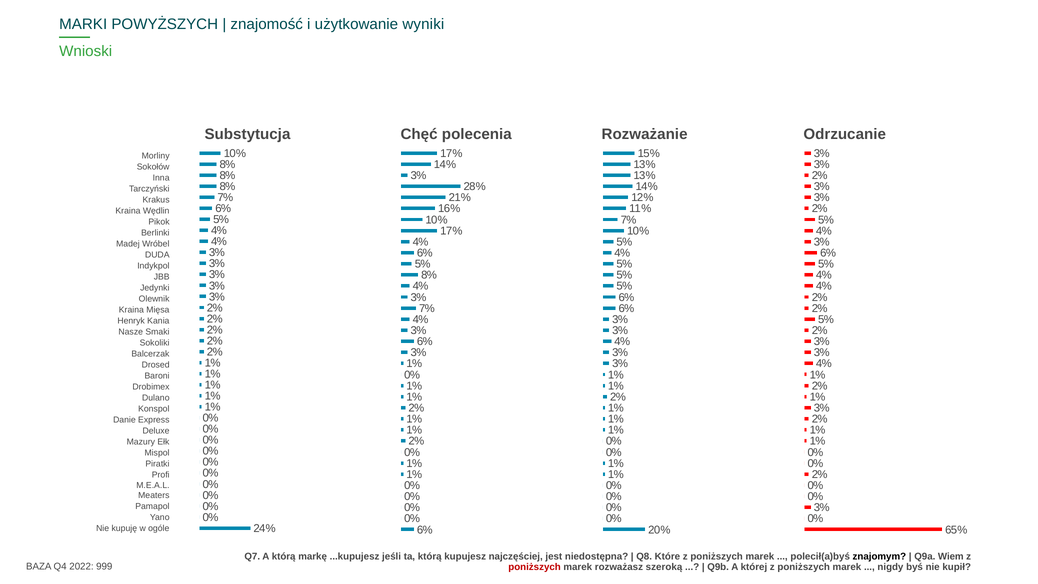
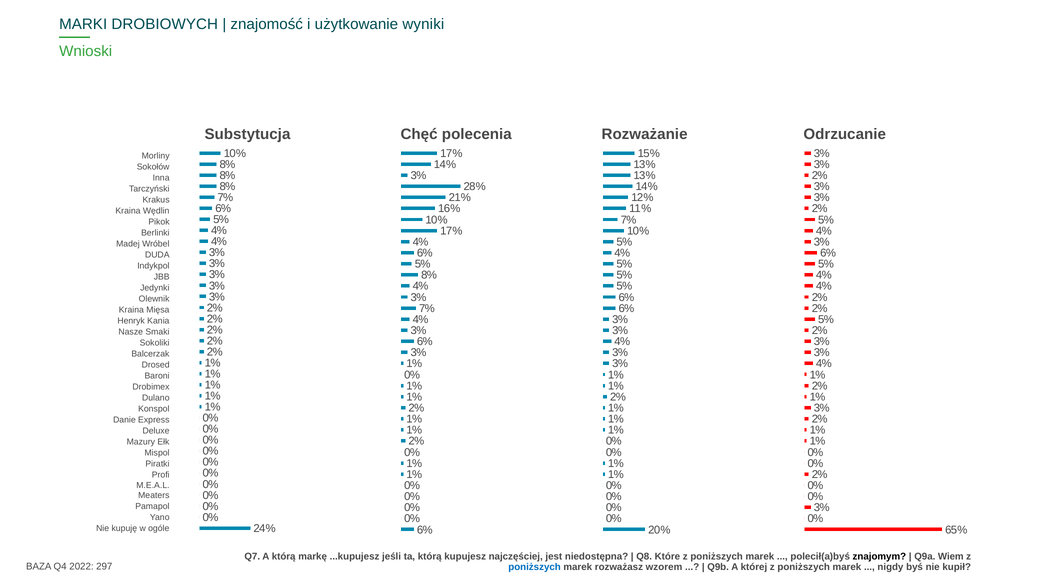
POWYŻSZYCH: POWYŻSZYCH -> DROBIOWYCH (165, 24)
999: 999 -> 297 (104, 566)
poniższych colour: red -> blue (535, 567)
szeroką: szeroką -> wzorem (664, 567)
